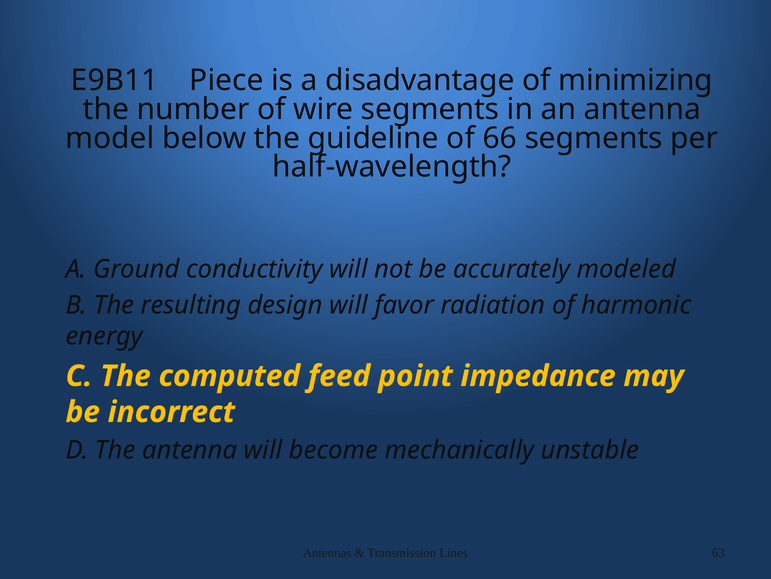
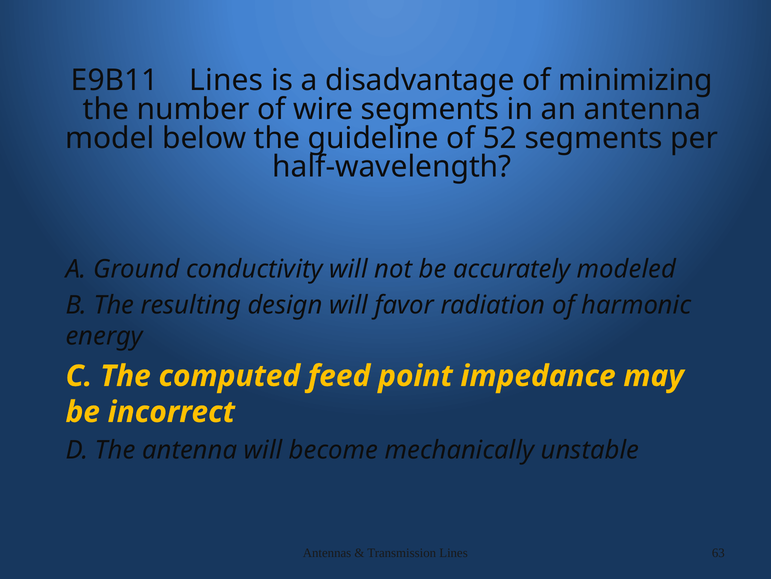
E9B11 Piece: Piece -> Lines (226, 80)
66: 66 -> 52 (500, 138)
